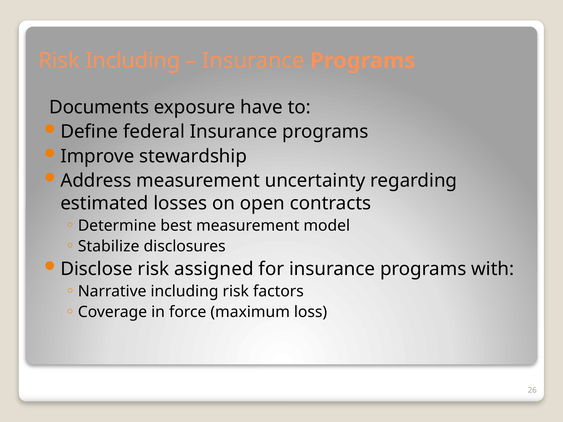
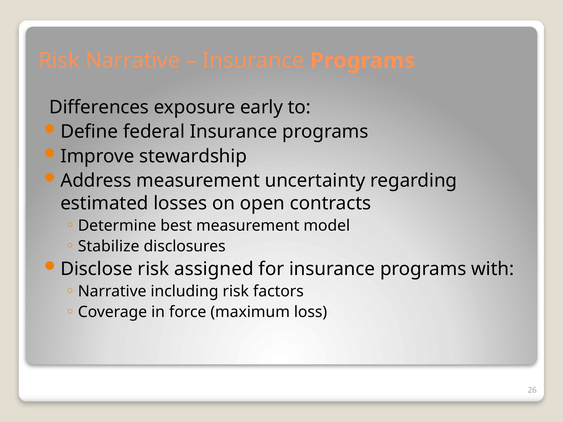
Risk Including: Including -> Narrative (133, 61)
Documents: Documents -> Differences (99, 107)
have: have -> early (262, 107)
